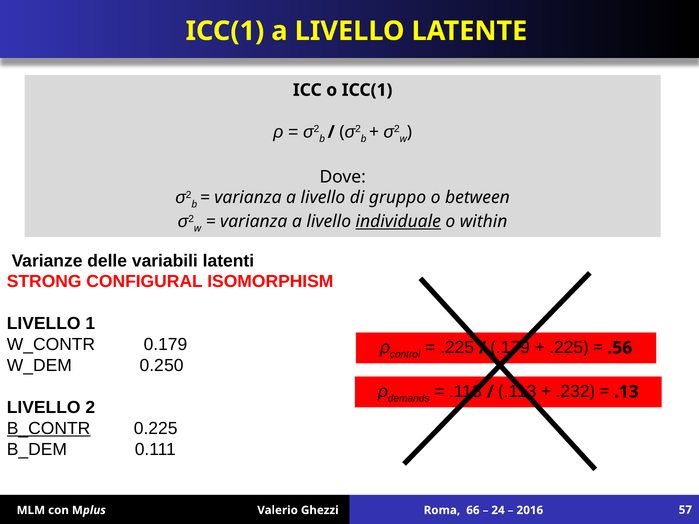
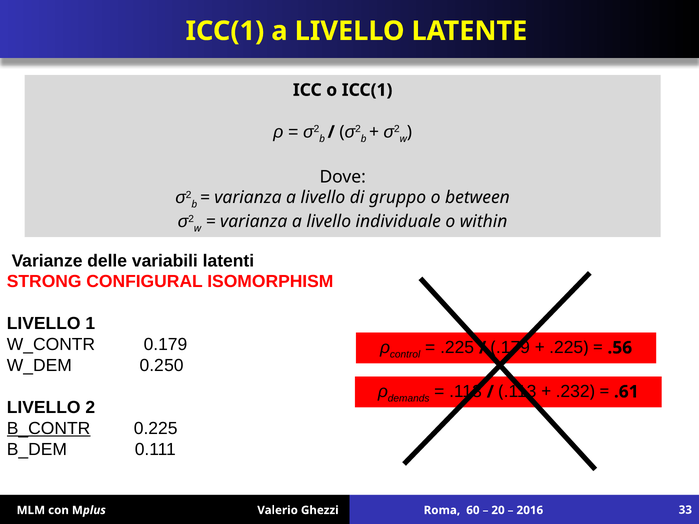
individuale underline: present -> none (398, 222)
.13: .13 -> .61 (626, 392)
66: 66 -> 60 (473, 510)
24: 24 -> 20 (498, 510)
57: 57 -> 33 (685, 510)
